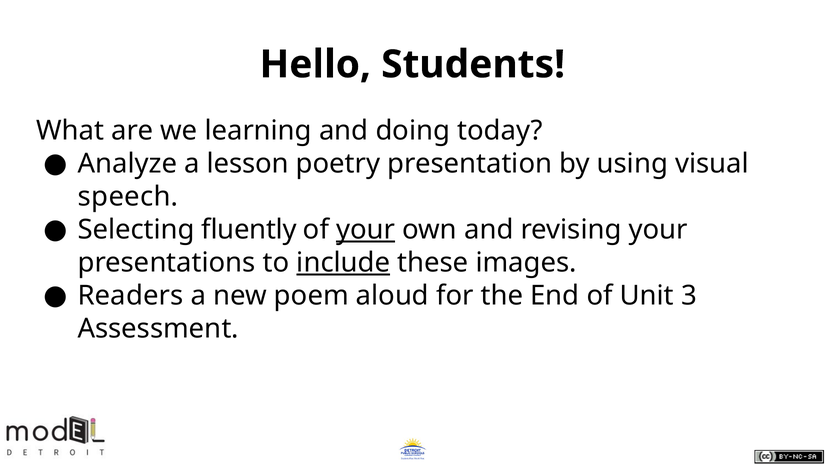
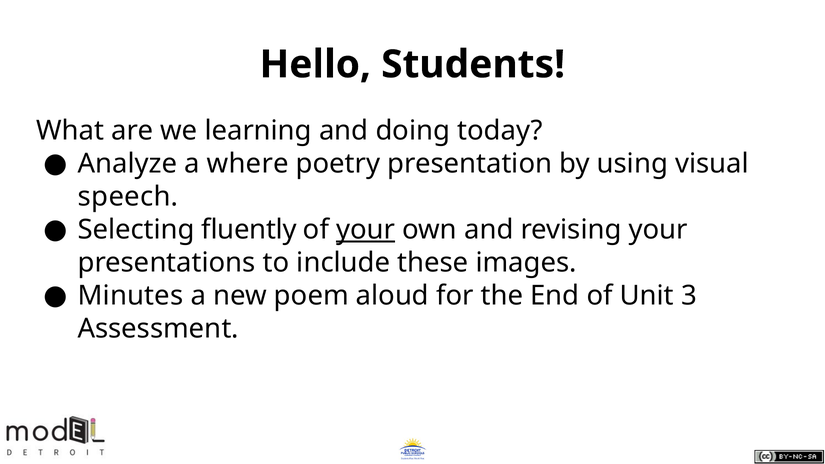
lesson: lesson -> where (248, 164)
include underline: present -> none (343, 263)
Readers: Readers -> Minutes (130, 296)
